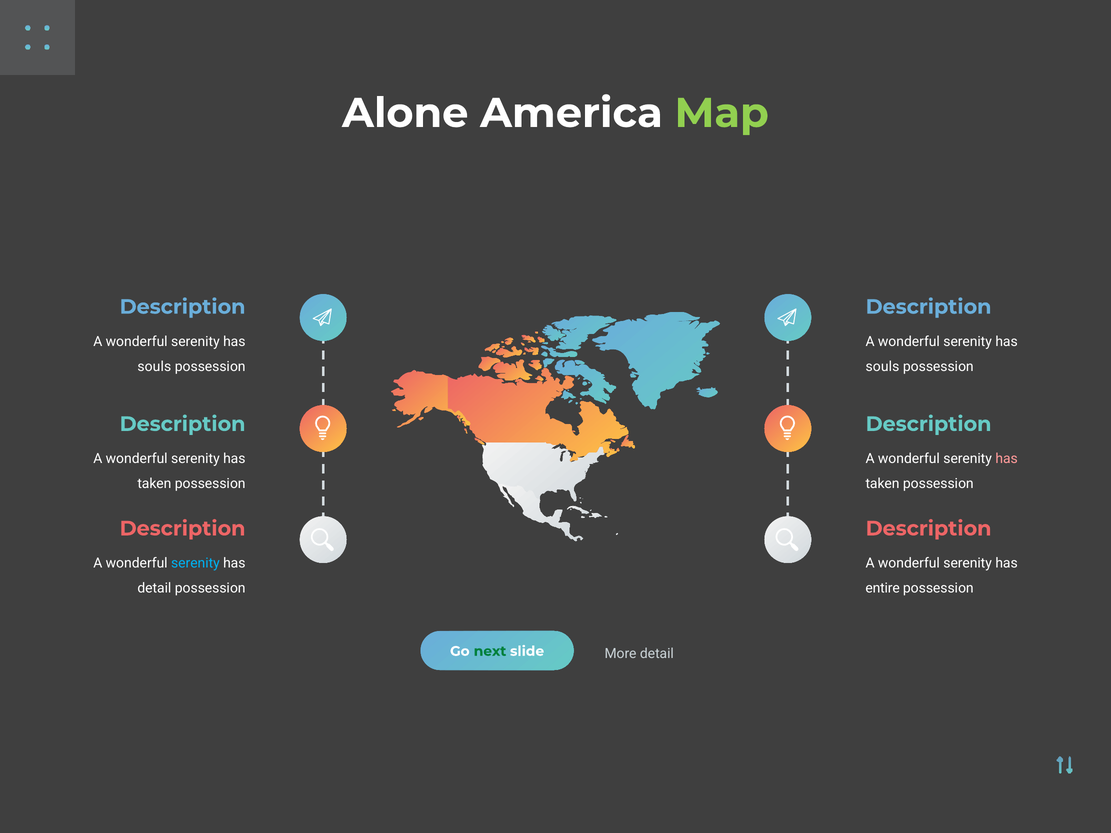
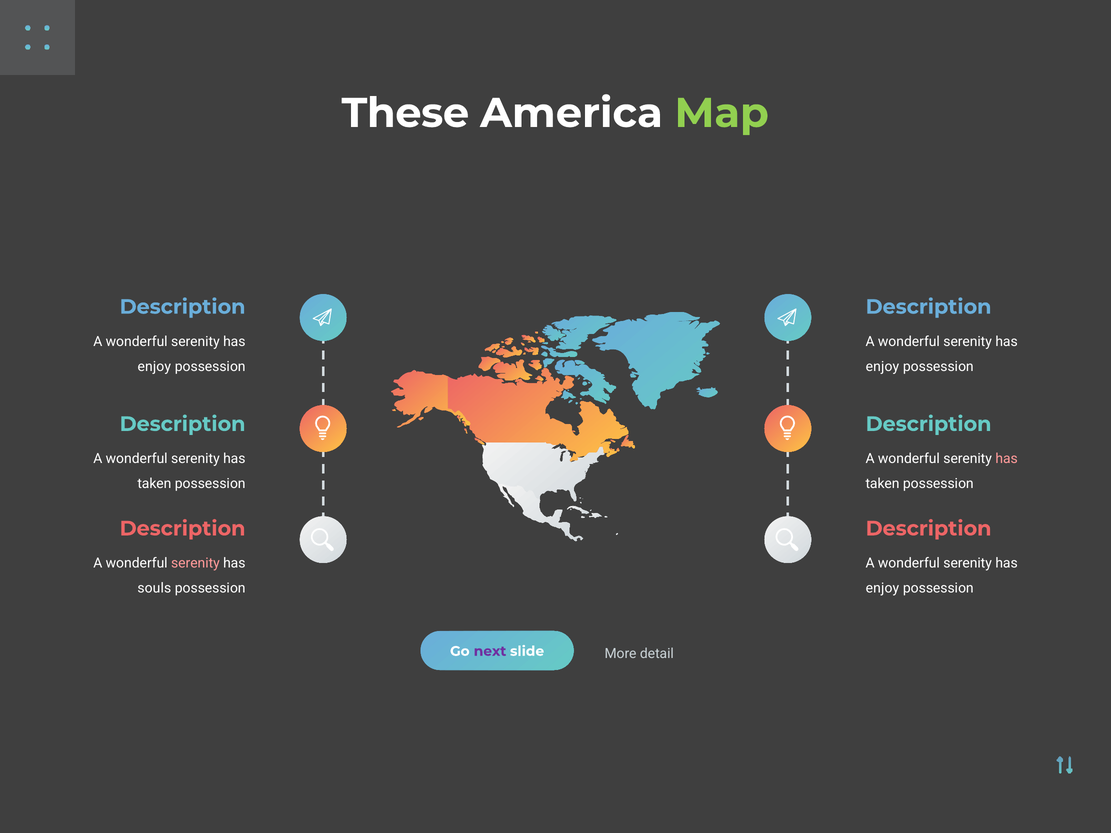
Alone: Alone -> These (405, 113)
souls: souls -> enjoy (154, 367)
souls: souls -> enjoy (882, 367)
serenity colour: light blue -> pink (195, 563)
detail: detail -> souls (154, 589)
entire: entire -> enjoy (882, 589)
next colour: green -> purple (490, 651)
